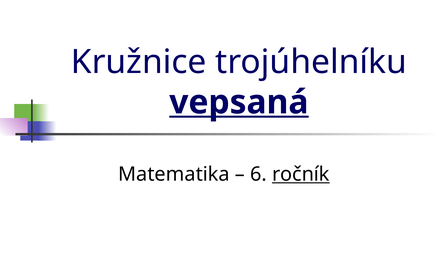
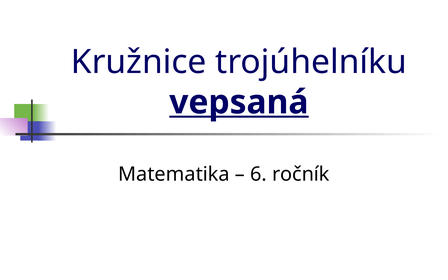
ročník underline: present -> none (301, 174)
